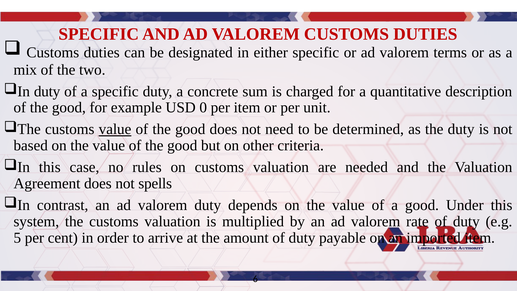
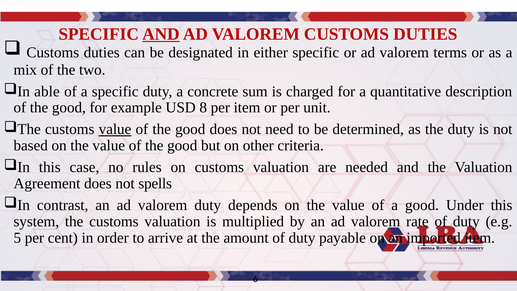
AND underline: none -> present (161, 34)
duty: duty -> able (47, 91)
0: 0 -> 8 (203, 108)
